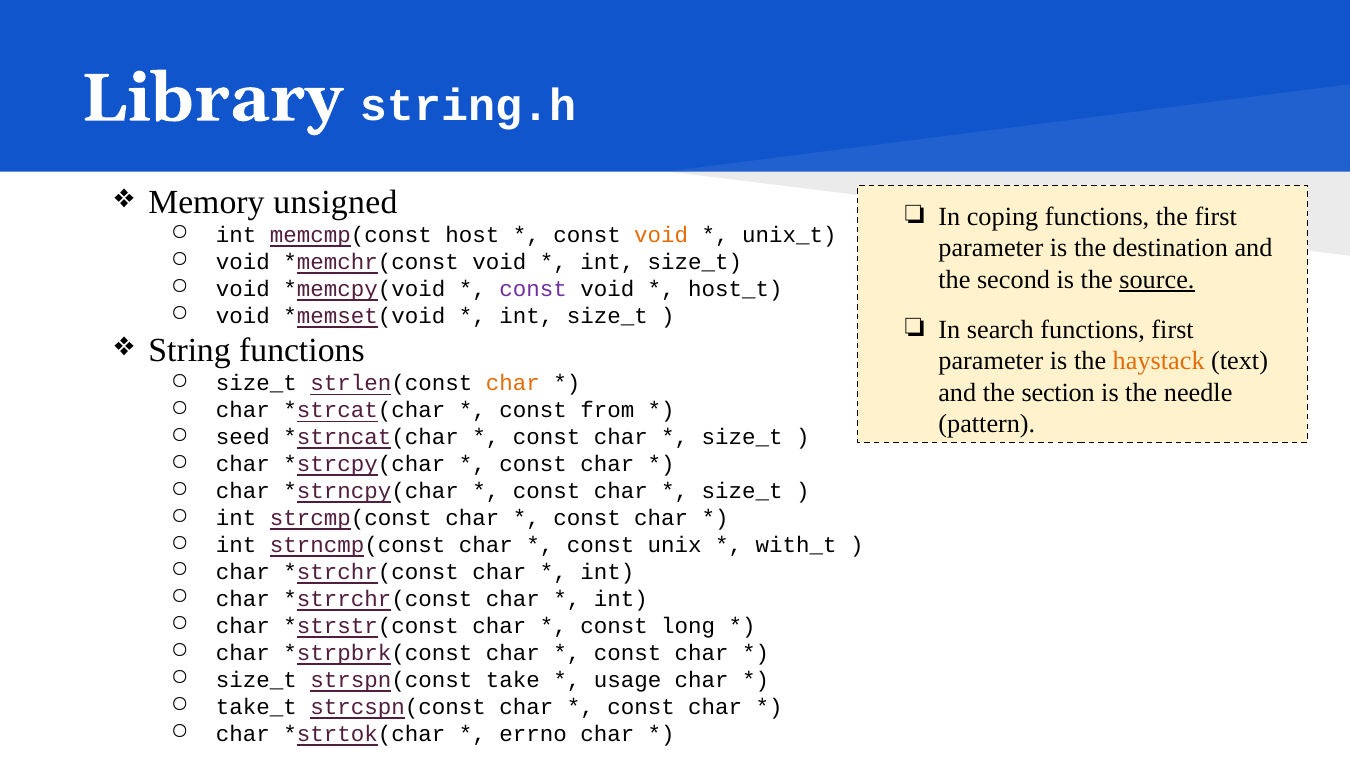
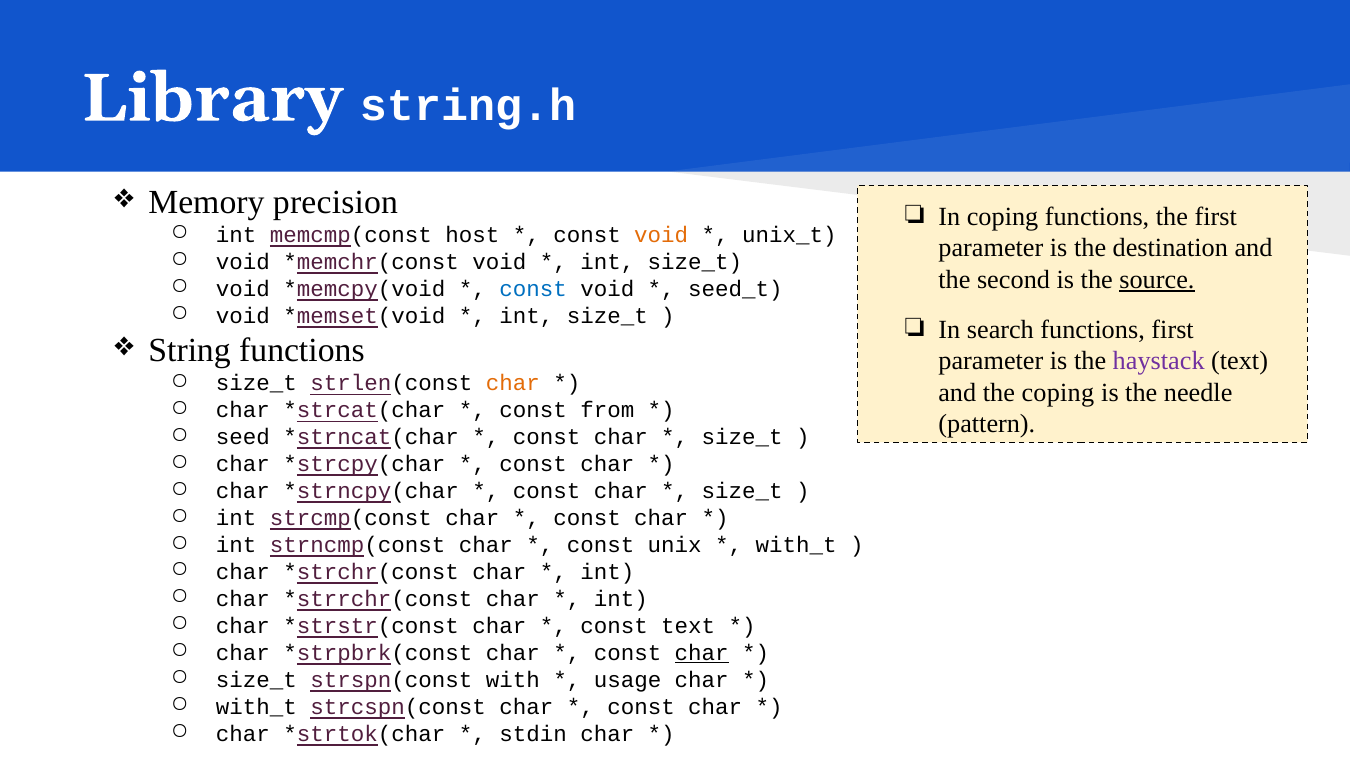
unsigned: unsigned -> precision (336, 202)
const colour: purple -> blue (533, 289)
host_t: host_t -> seed_t (735, 289)
haystack colour: orange -> purple (1159, 361)
the section: section -> coping (1058, 393)
const long: long -> text (688, 626)
char underline: none -> present (702, 653)
take: take -> with (513, 680)
take_t: take_t -> with_t (256, 707)
errno: errno -> stdin (533, 734)
